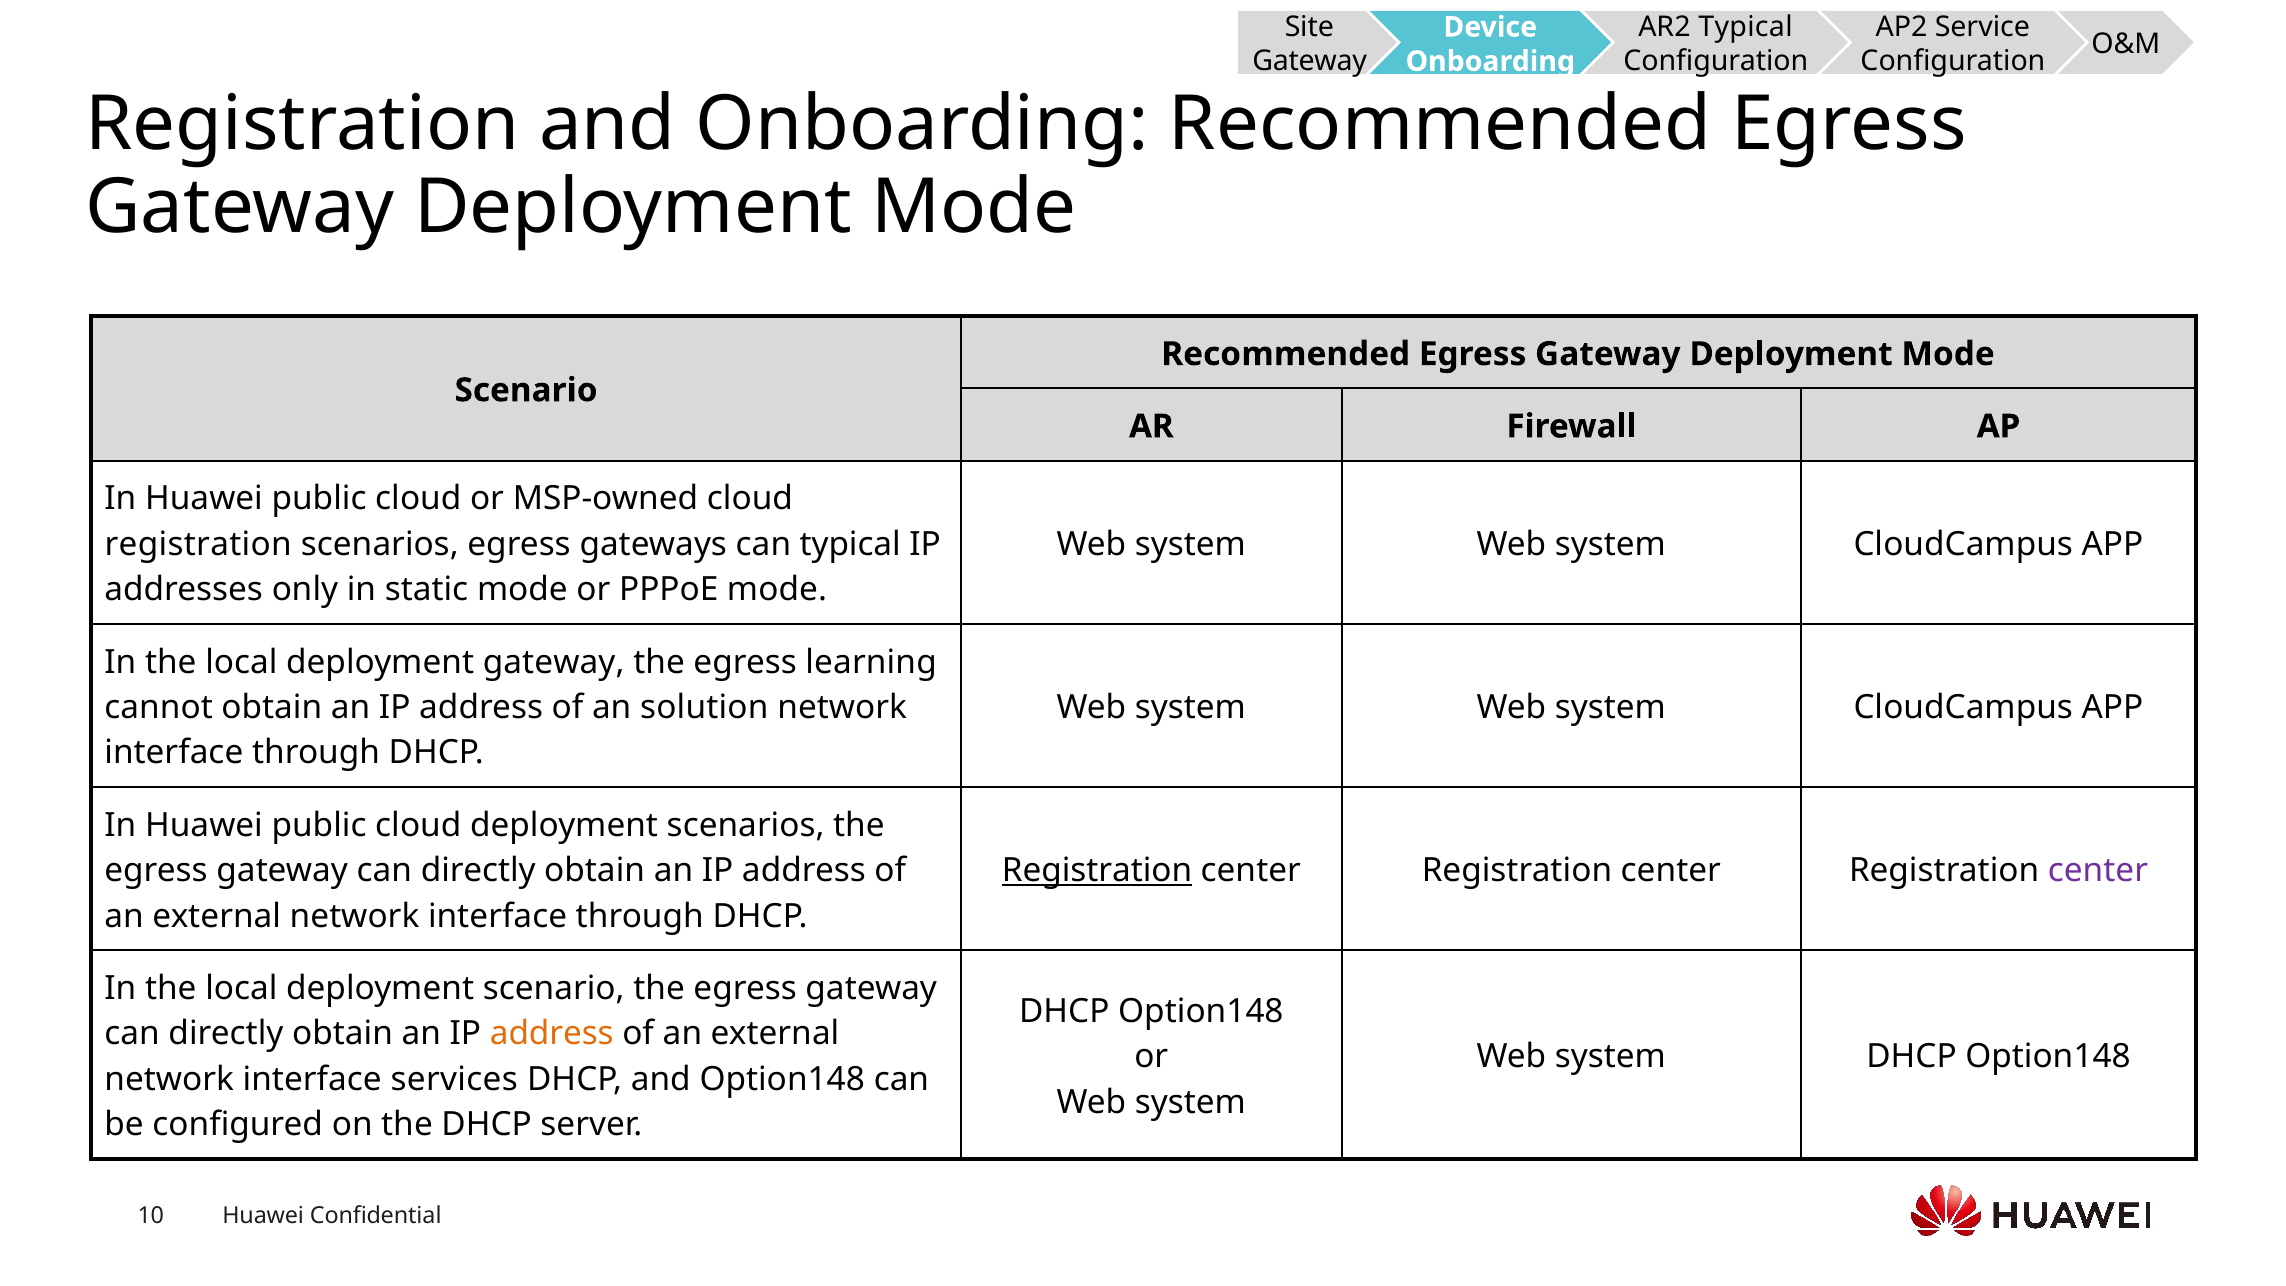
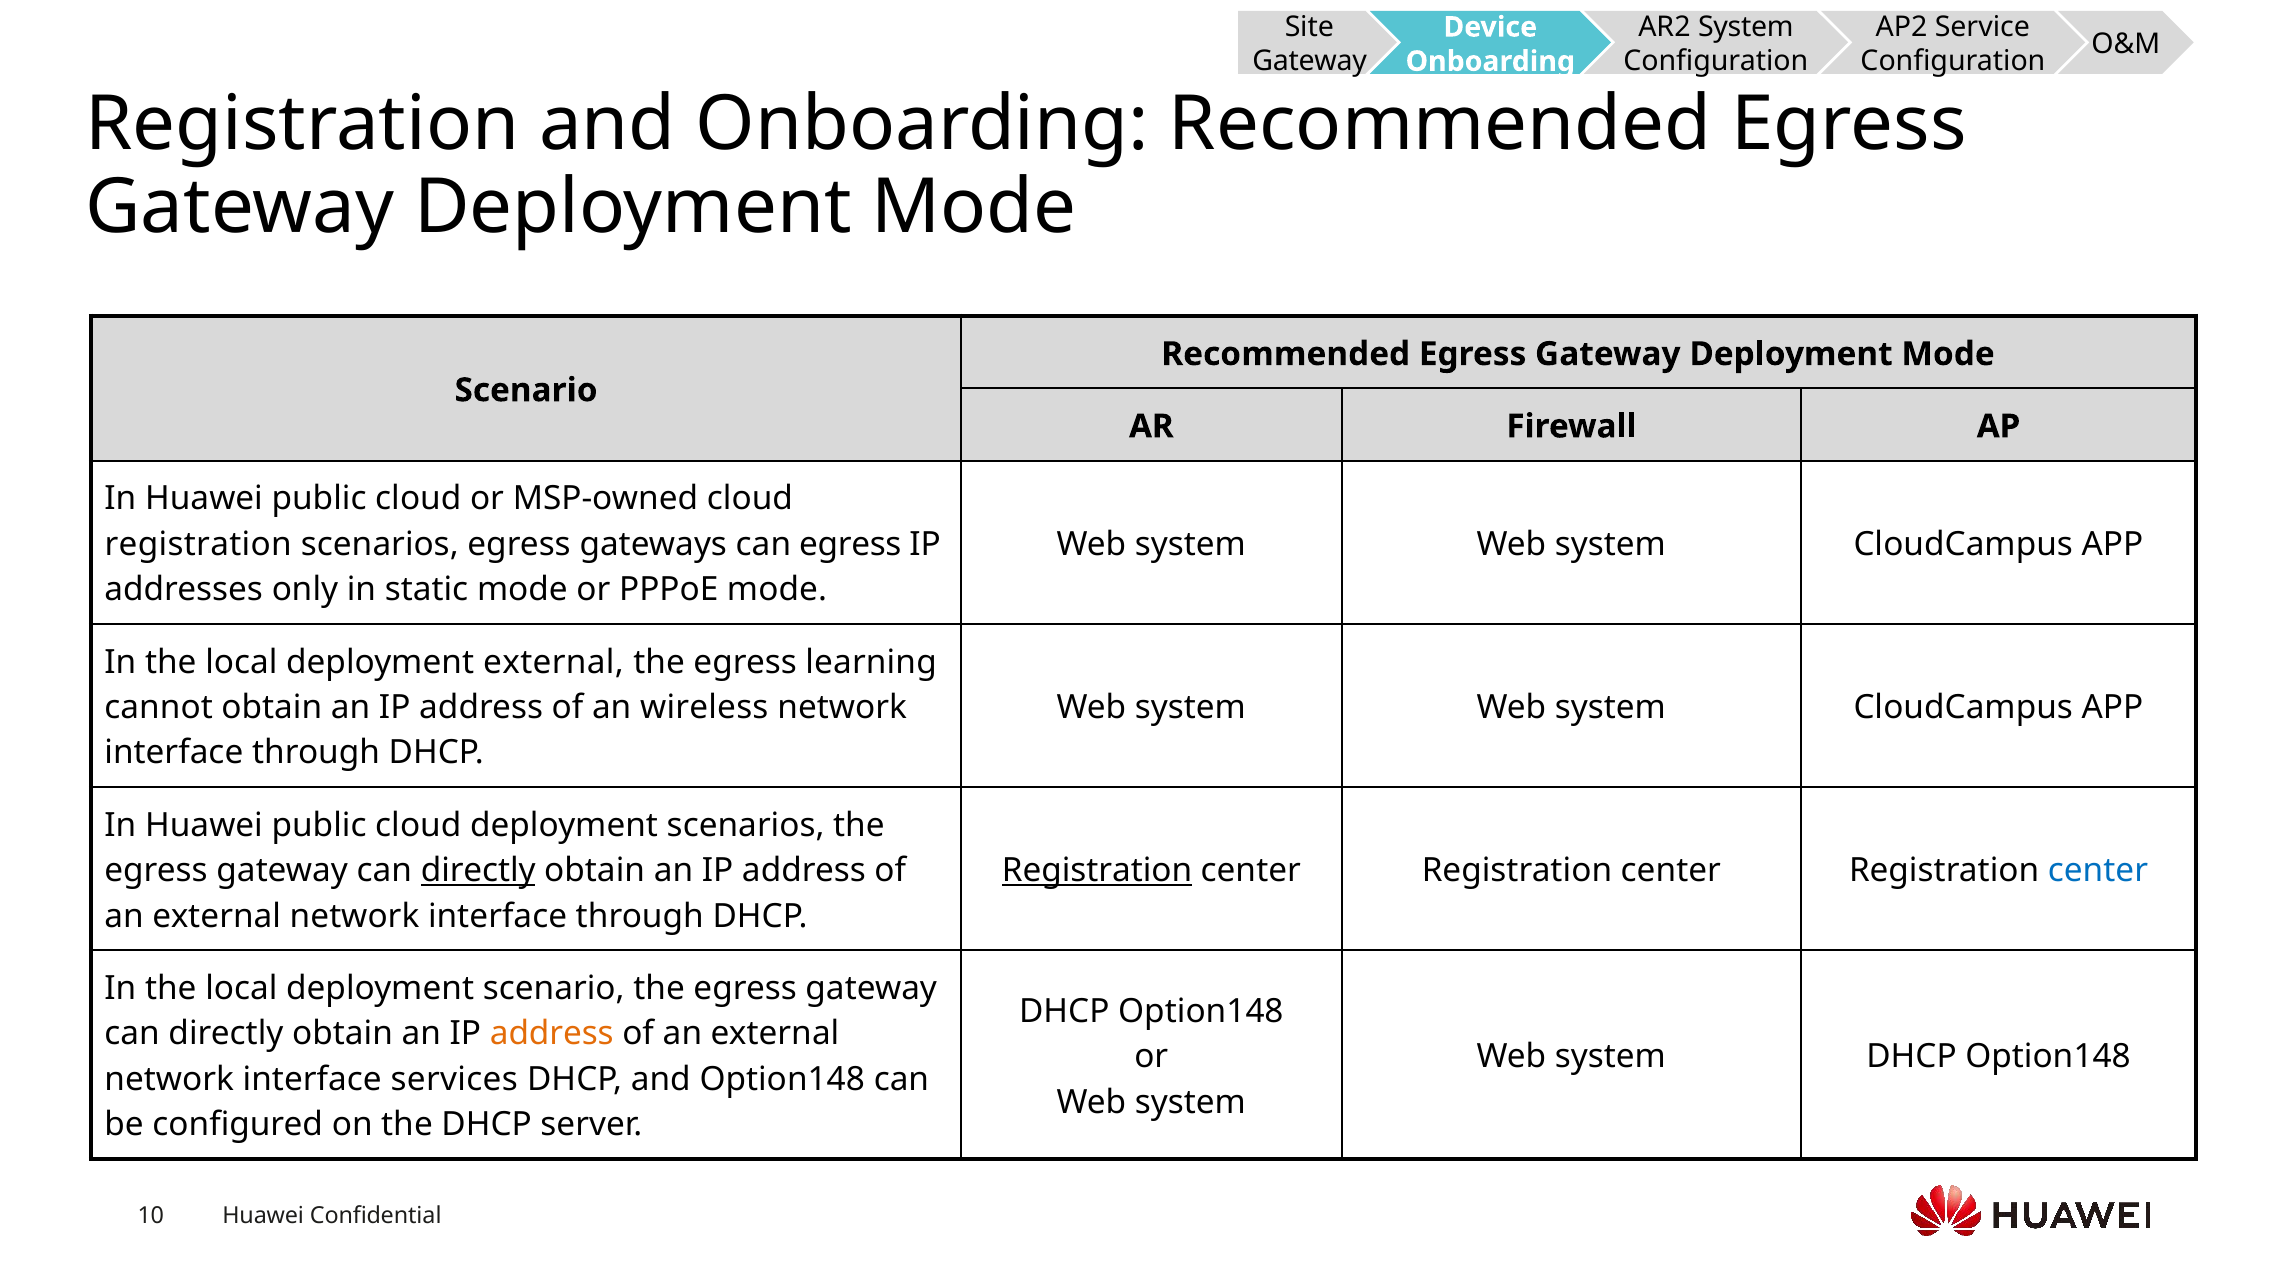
AR2 Typical: Typical -> System (1746, 27)
can typical: typical -> egress (850, 544)
deployment gateway: gateway -> external (554, 662)
solution: solution -> wireless (704, 707)
directly underline: none -> present (478, 871)
center colour: purple -> blue (2098, 871)
